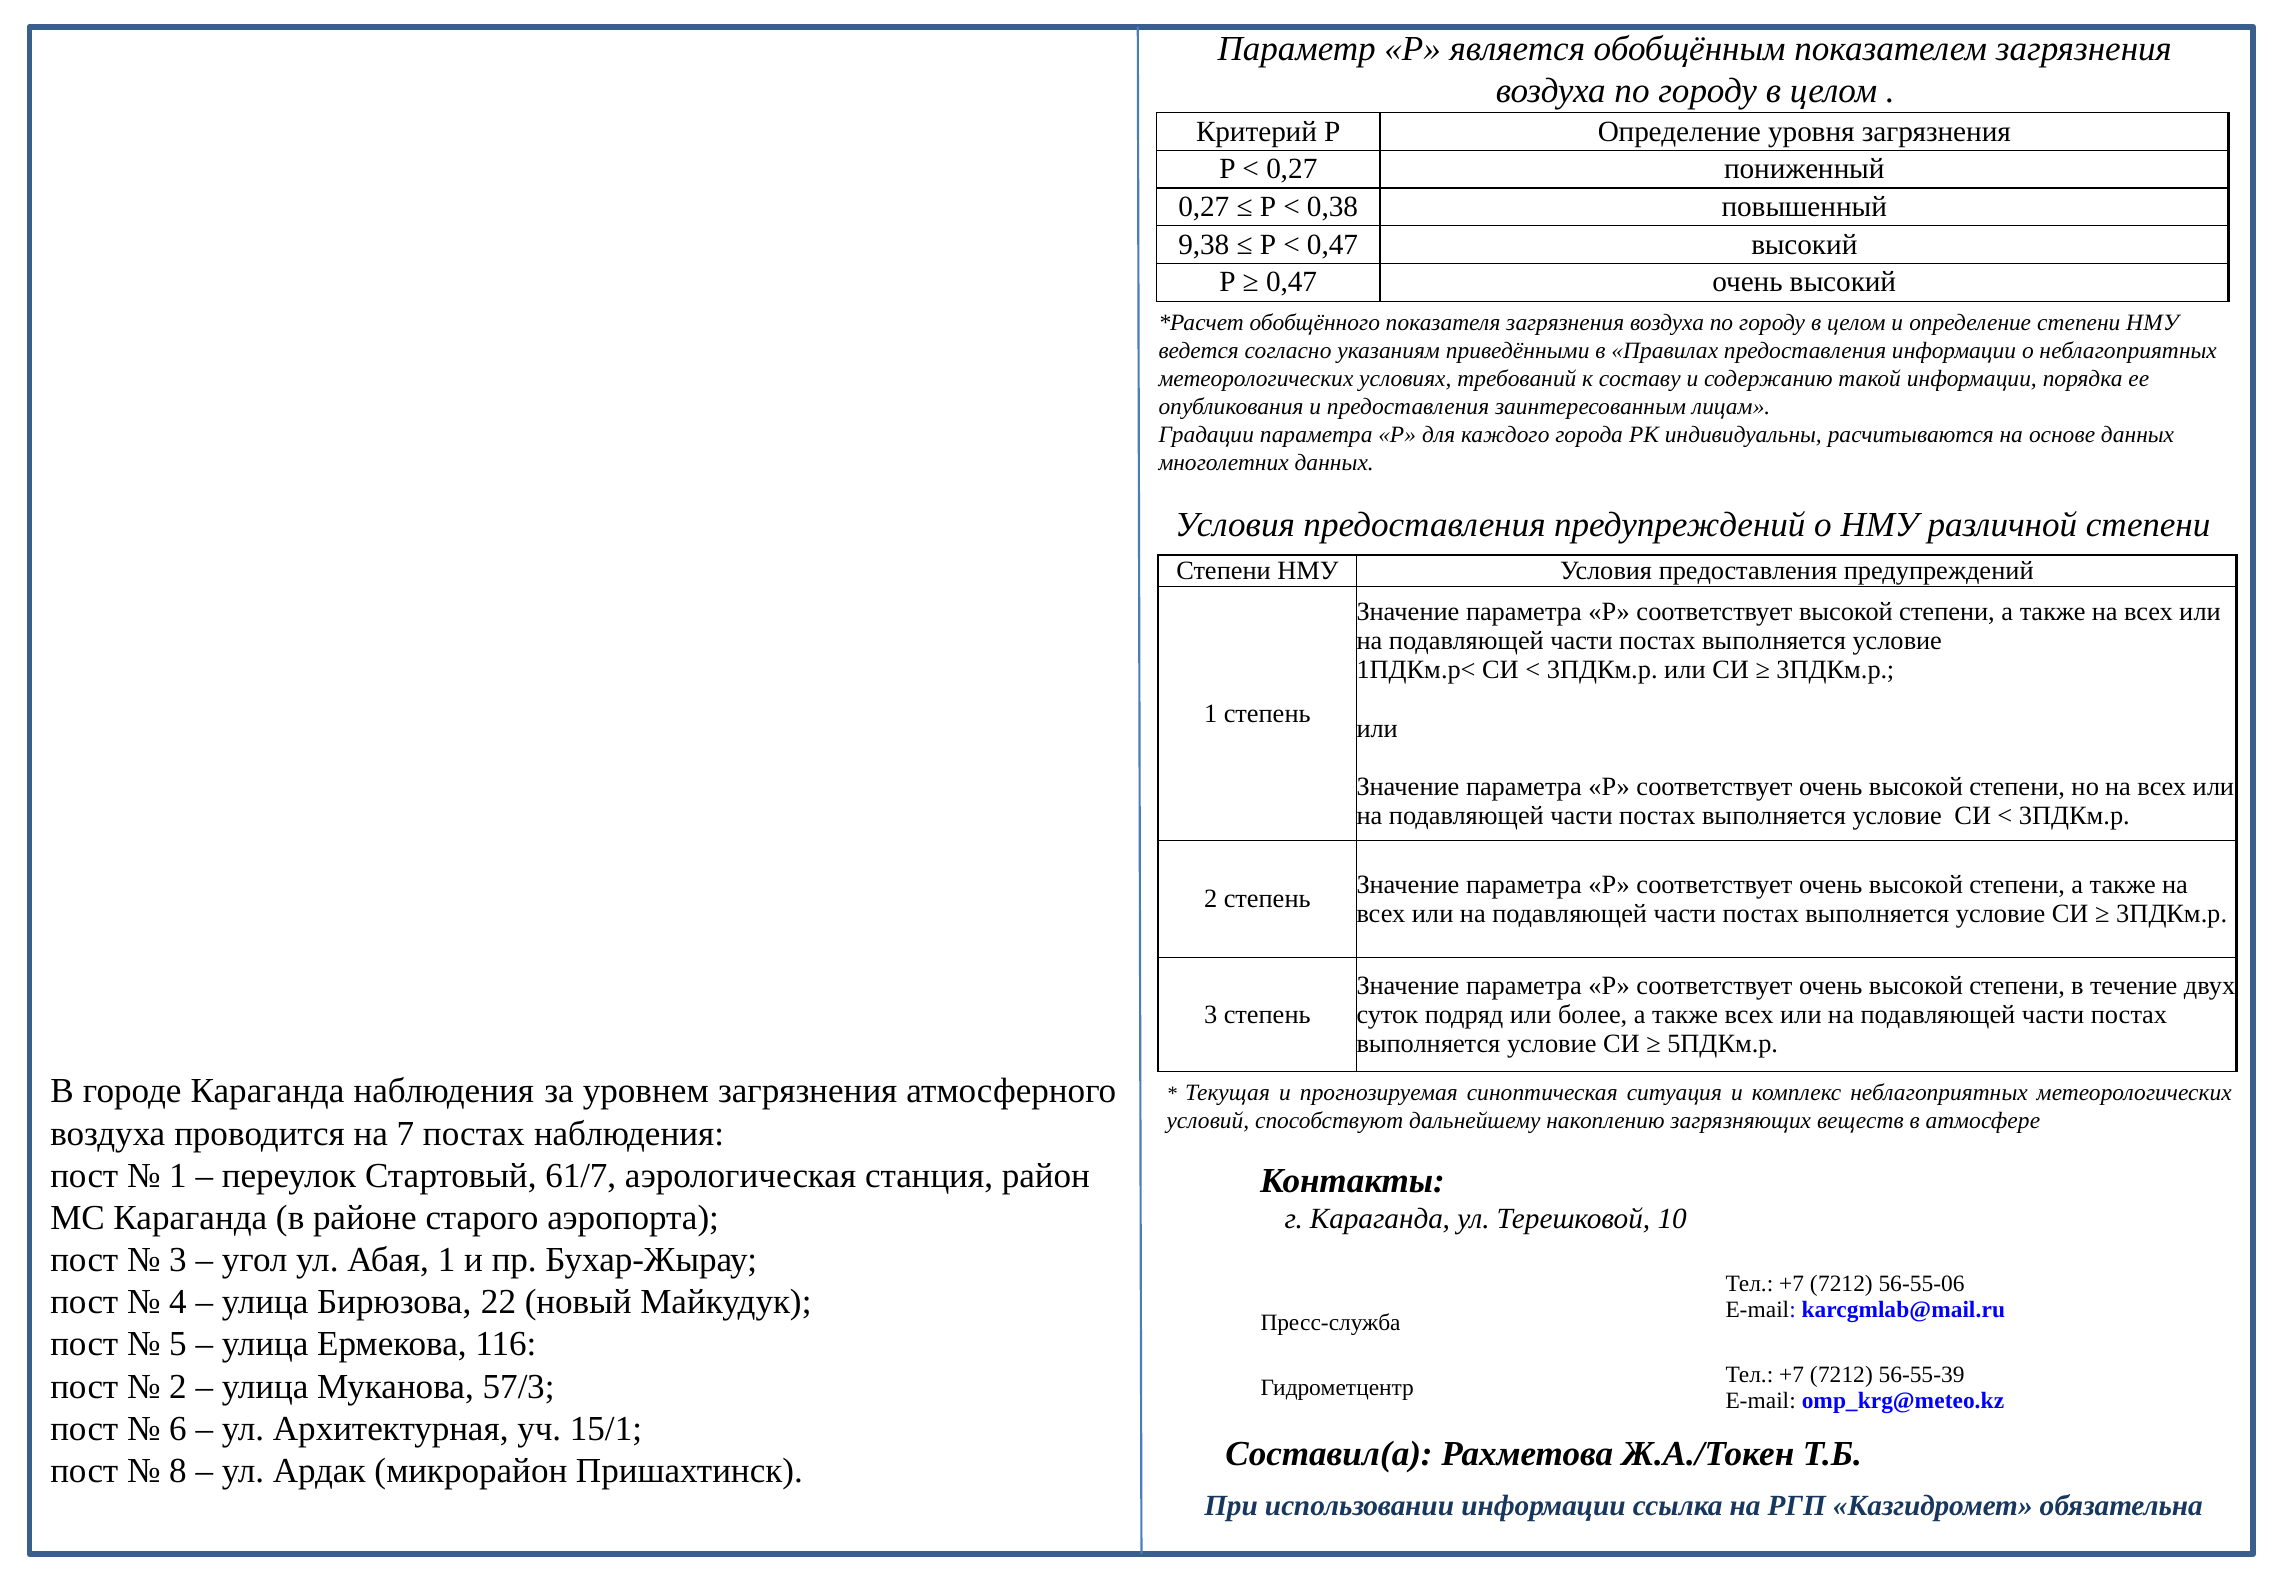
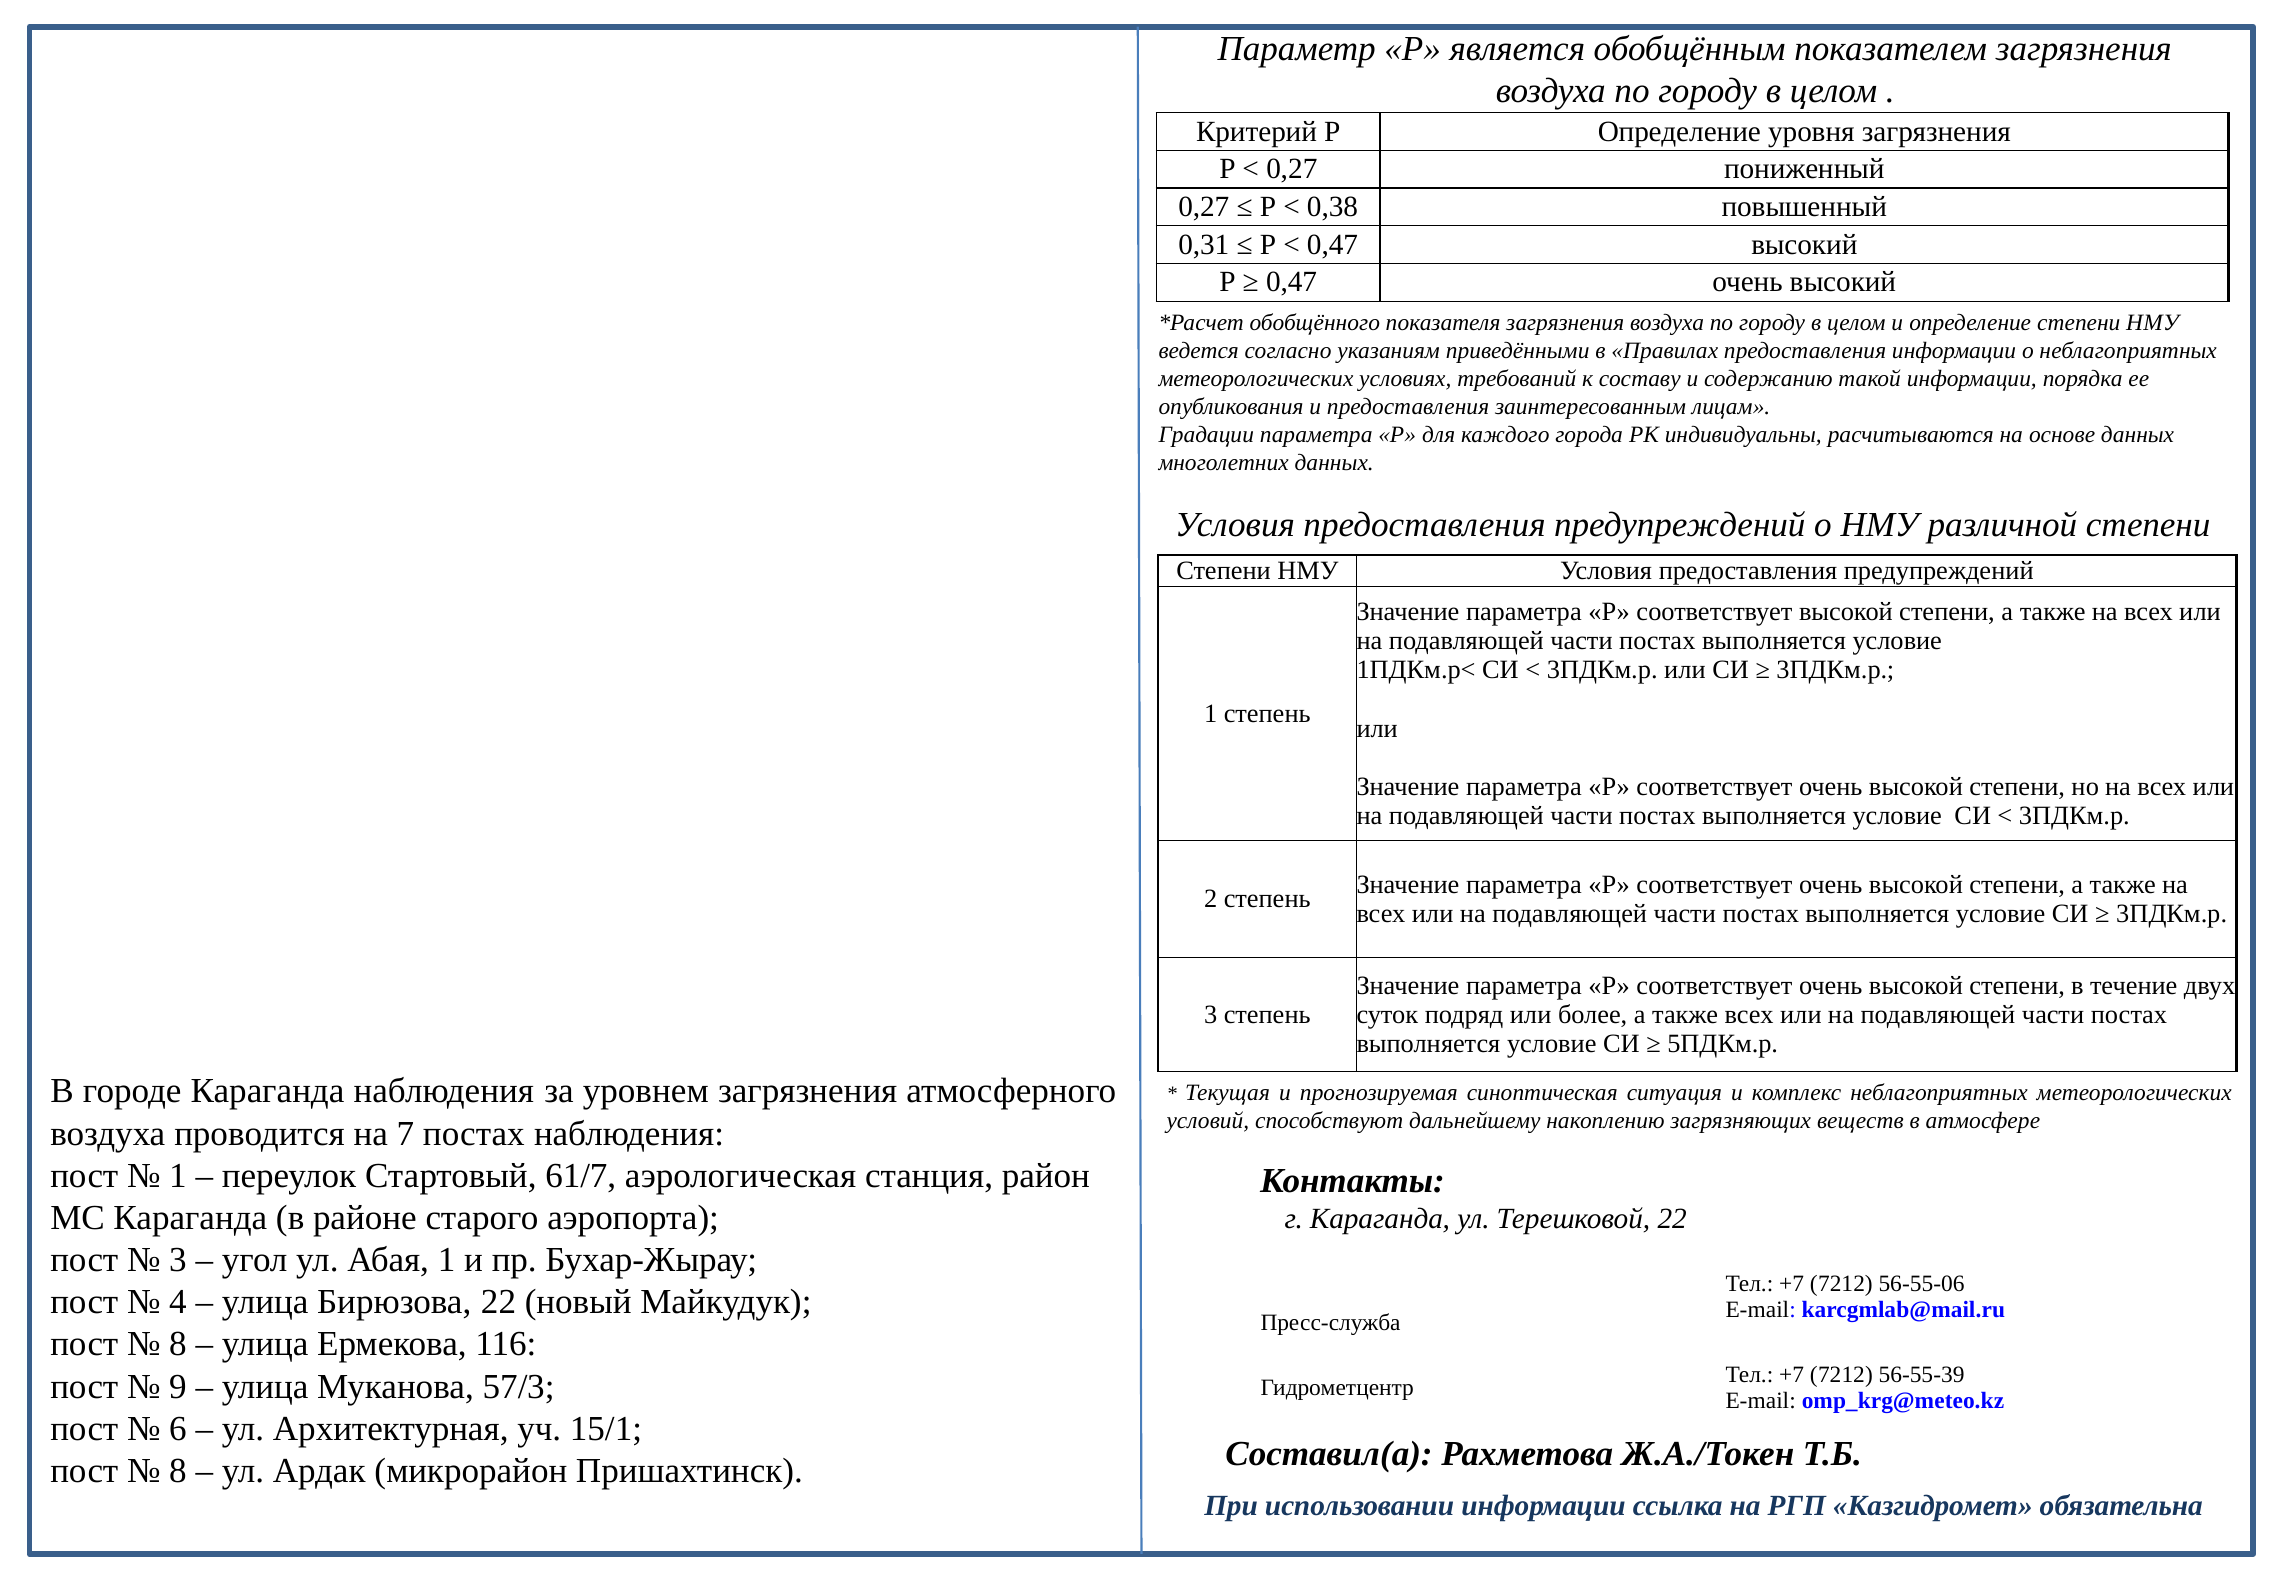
9,38: 9,38 -> 0,31 (1204, 244)
Терешковой 10: 10 -> 22 (1672, 1219)
5: 5 -> 8 (178, 1344)
2: 2 -> 9 (178, 1386)
